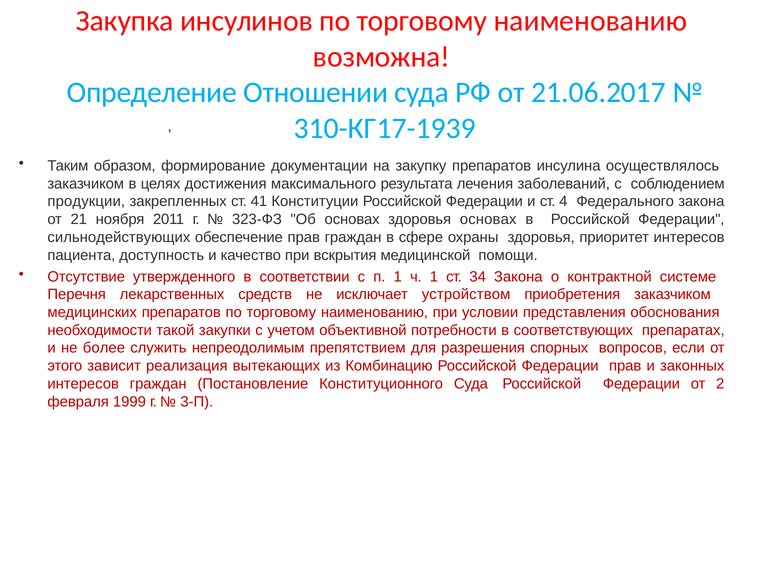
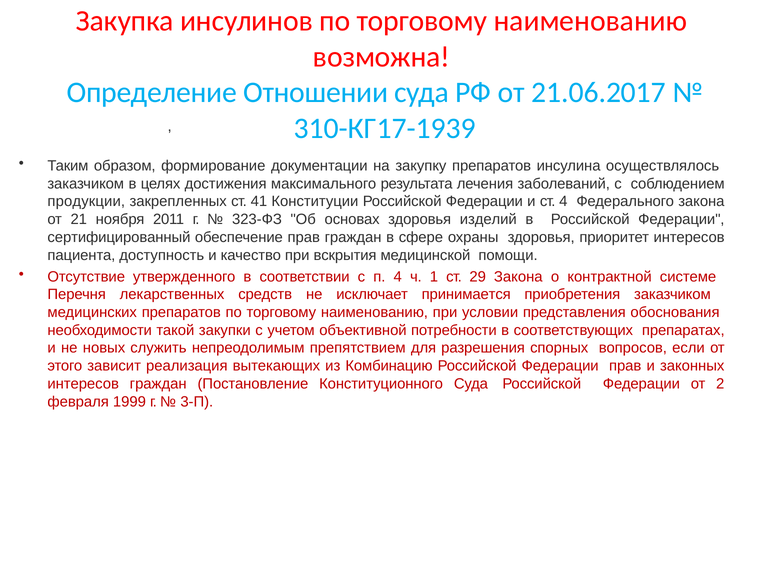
здоровья основах: основах -> изделий (488, 219)
сильнодействующих: сильнодействующих -> сертифицированный (119, 237)
п 1: 1 -> 4 (398, 276)
34: 34 -> 29 (478, 276)
устройством: устройством -> принимается (466, 294)
более: более -> новых (104, 348)
